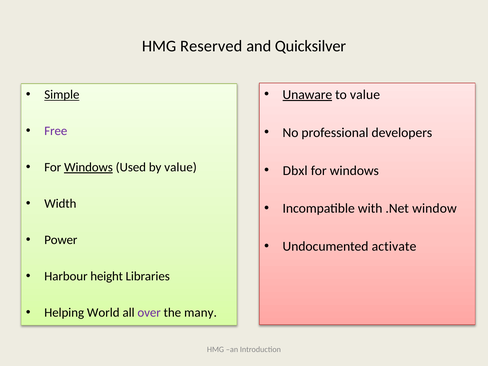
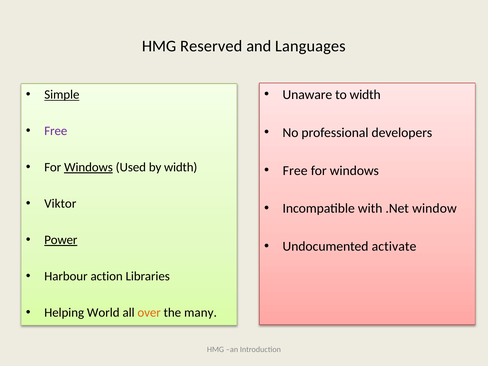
Quicksilver: Quicksilver -> Languages (310, 46)
Unaware underline: present -> none (307, 95)
to value: value -> width (365, 95)
by value: value -> width (181, 167)
Dbxl: Dbxl -> Free (295, 171)
Width: Width -> Viktor (60, 204)
Power underline: none -> present (61, 240)
height: height -> action (107, 276)
over colour: purple -> orange (149, 313)
